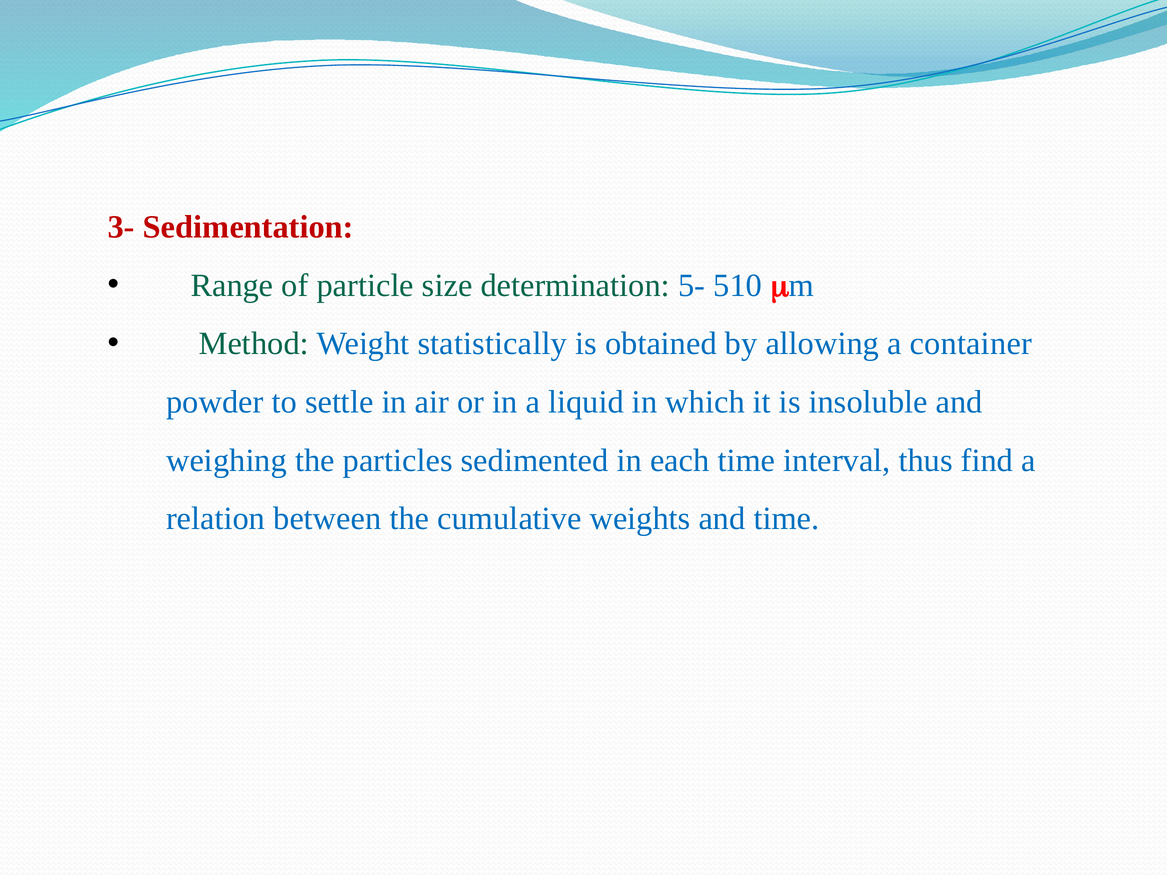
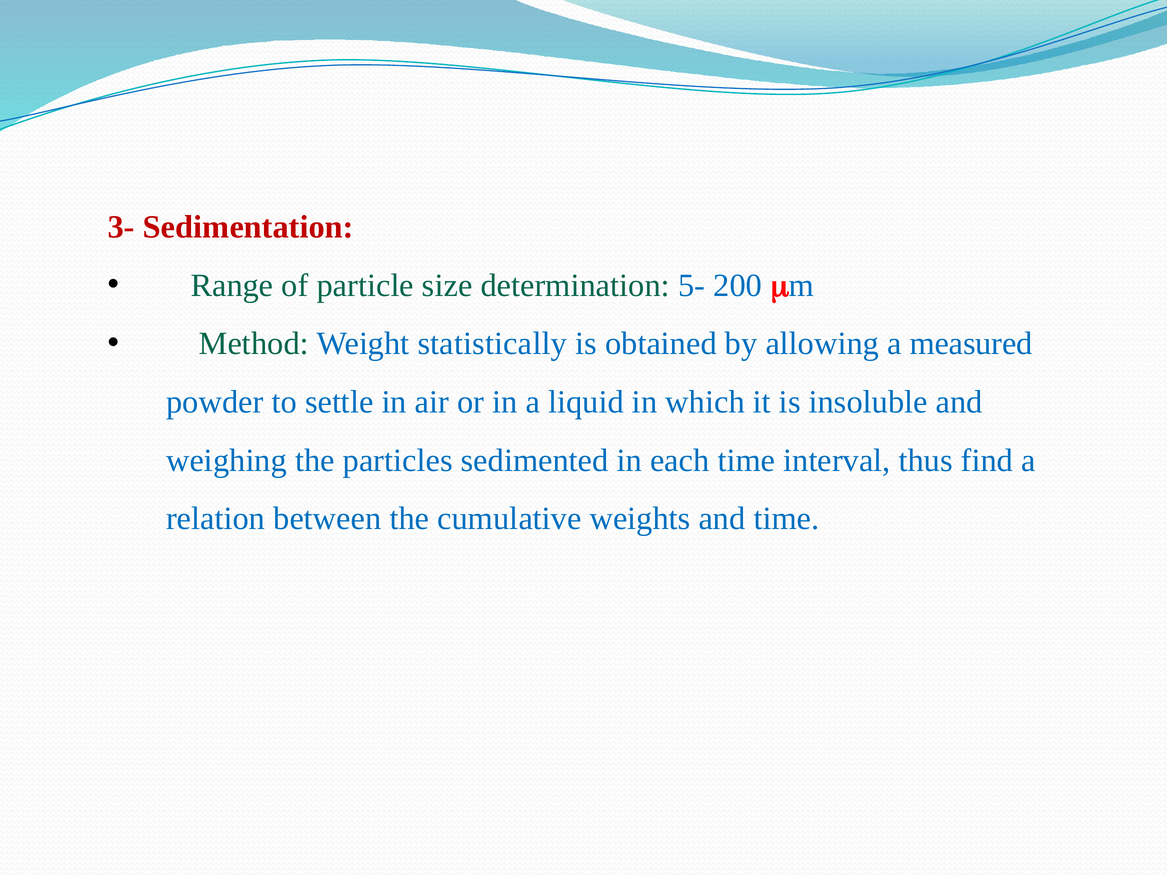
510: 510 -> 200 (738, 286)
container: container -> measured (971, 344)
